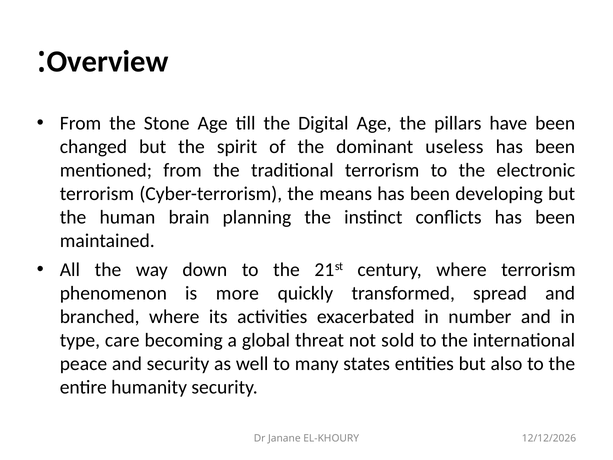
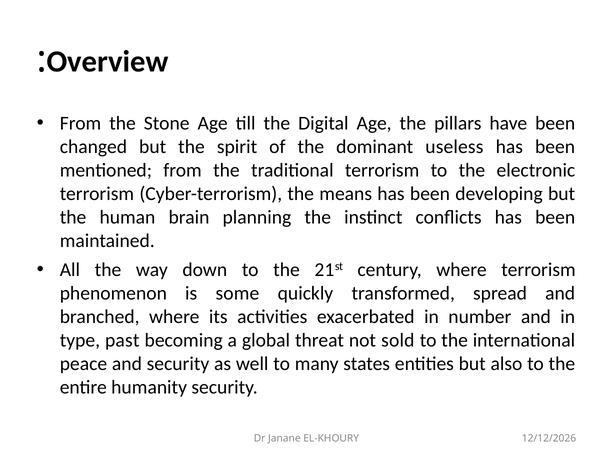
more: more -> some (237, 293)
care: care -> past (122, 340)
